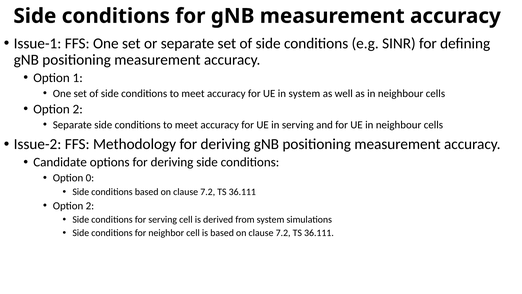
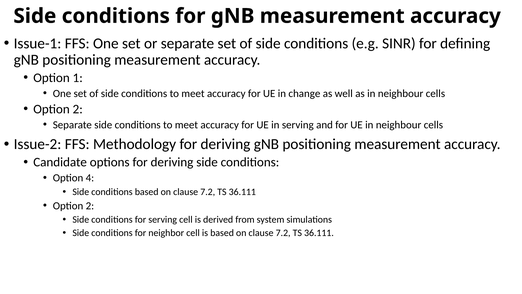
in system: system -> change (304, 93)
0: 0 -> 4 (90, 178)
